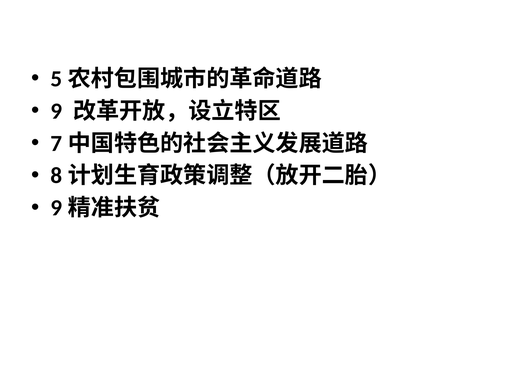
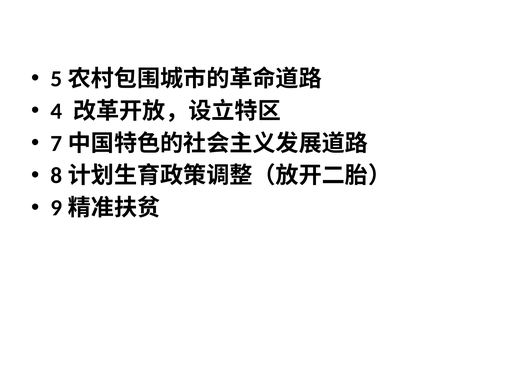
9: 9 -> 4 (56, 111)
